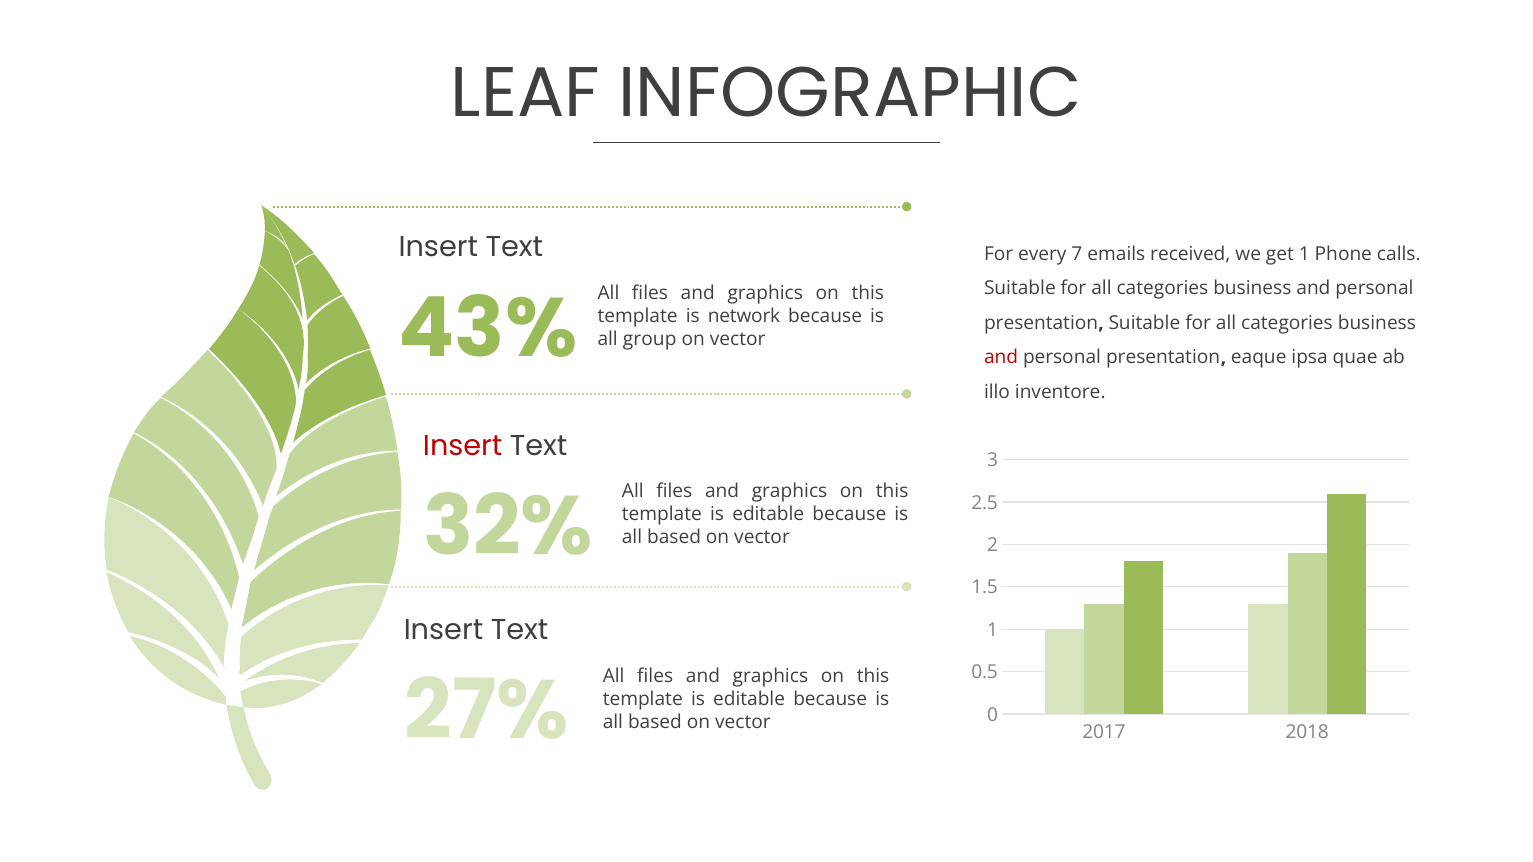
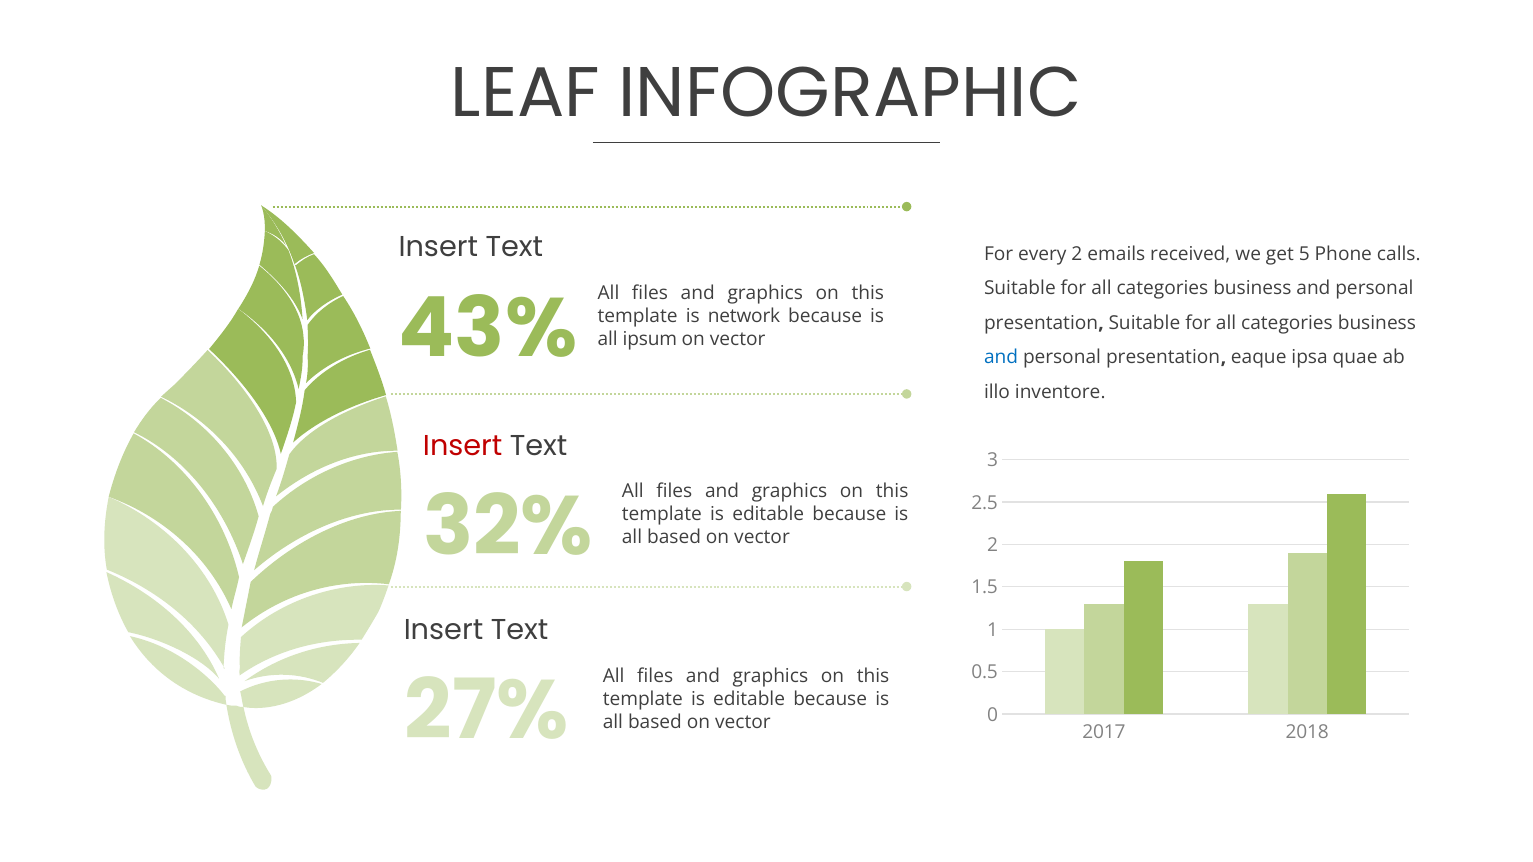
every 7: 7 -> 2 (1077, 254)
get 1: 1 -> 5 (1304, 254)
group: group -> ipsum (650, 339)
and colour: red -> blue (1001, 357)
